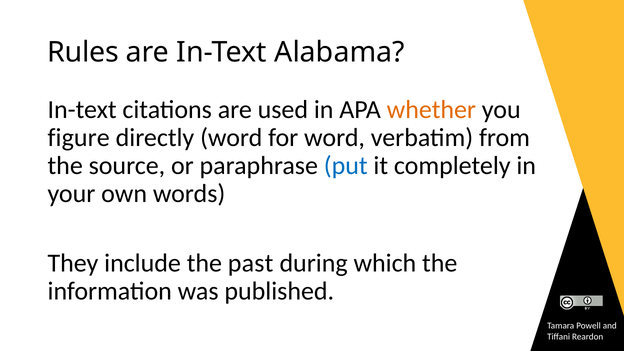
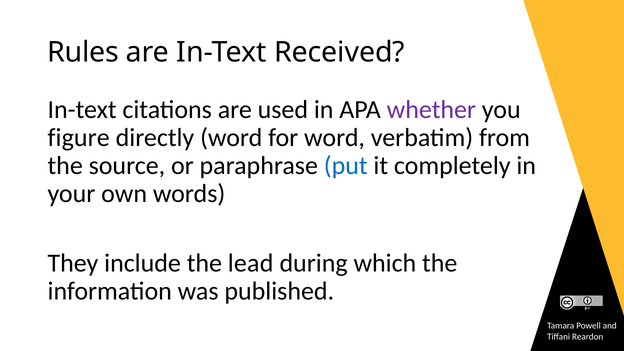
Alabama: Alabama -> Received (340, 52)
whether colour: orange -> purple (431, 110)
past: past -> lead (251, 263)
